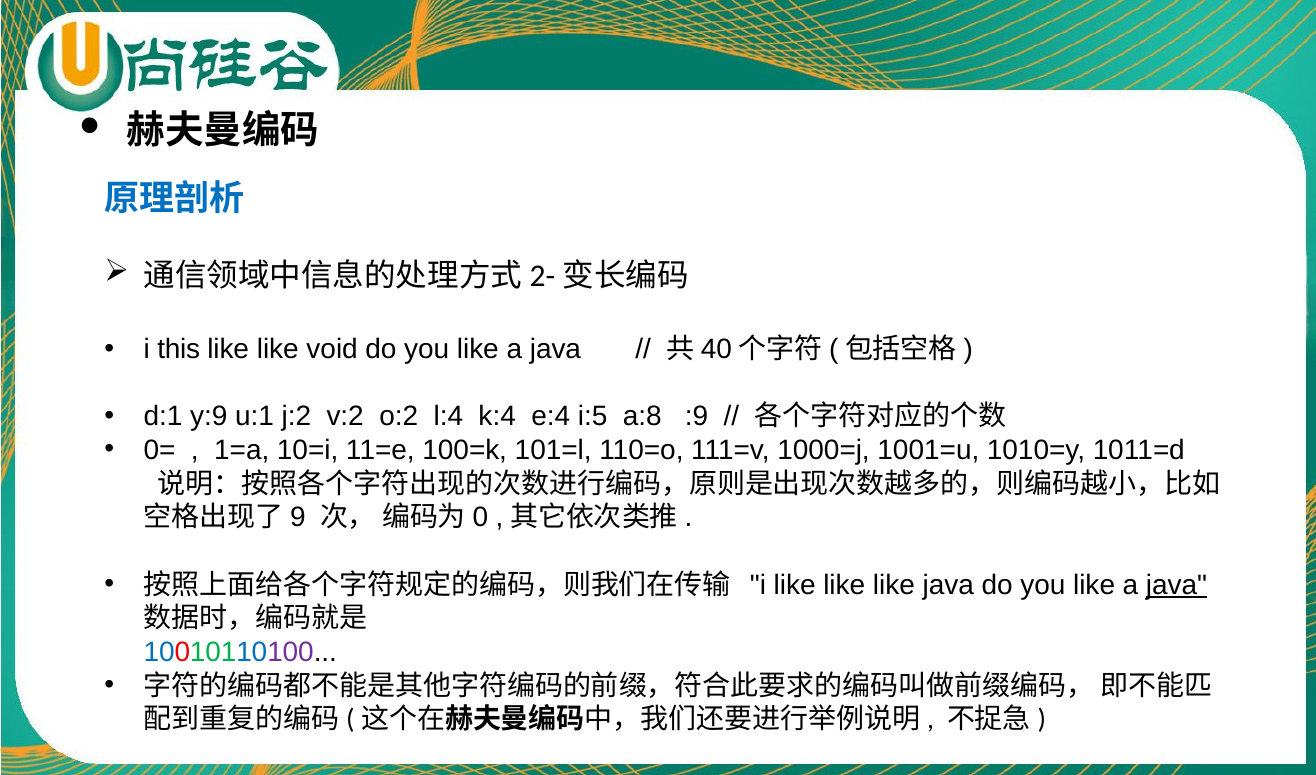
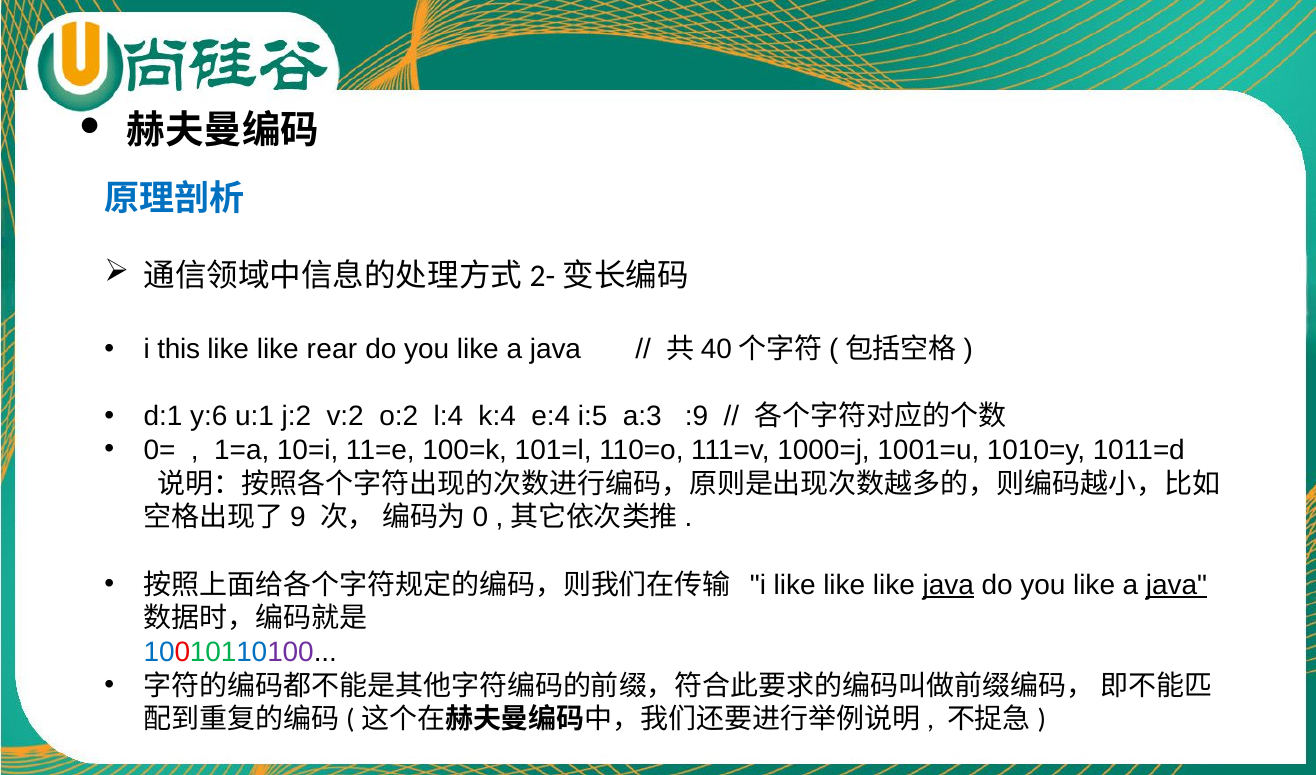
void: void -> rear (332, 349)
y:9: y:9 -> y:6 (209, 417)
a:8: a:8 -> a:3 (642, 417)
java underline: none -> present (948, 585)
